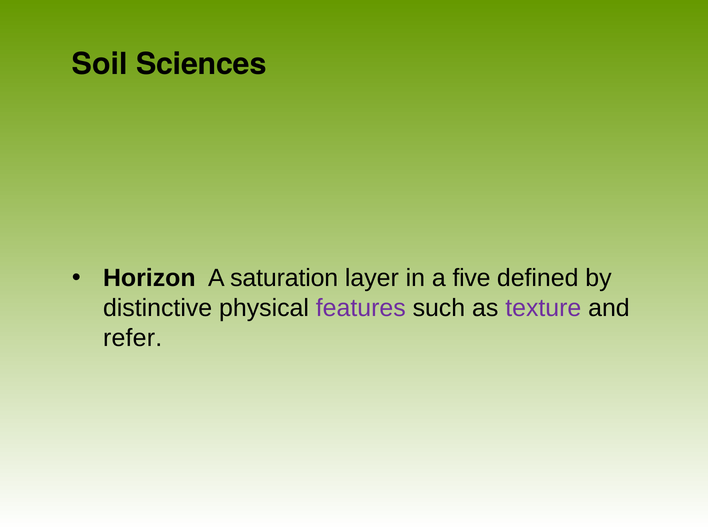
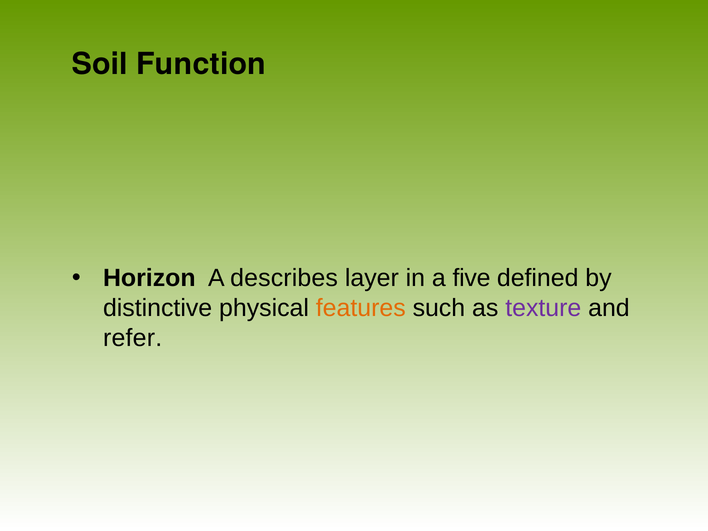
Sciences: Sciences -> Function (201, 64)
saturation: saturation -> describes (284, 278)
features colour: purple -> orange (361, 308)
